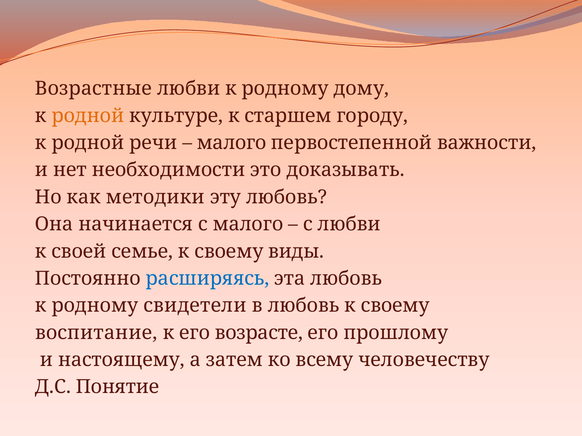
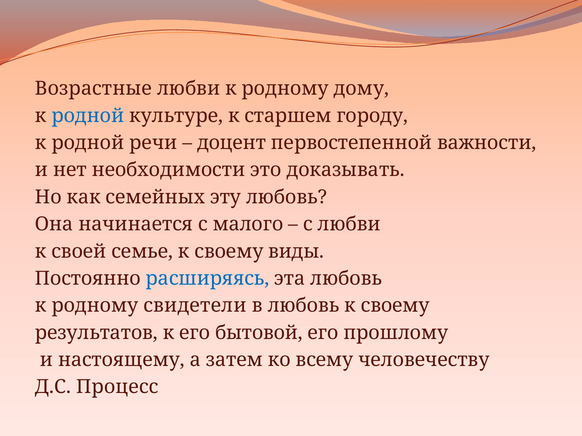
родной colour: orange -> blue (88, 116)
малого: малого -> доцент (232, 143)
методики: методики -> семейных (155, 197)
воспитание: воспитание -> результатов (96, 333)
возрасте: возрасте -> бытовой (259, 333)
Понятие: Понятие -> Процесс (117, 387)
